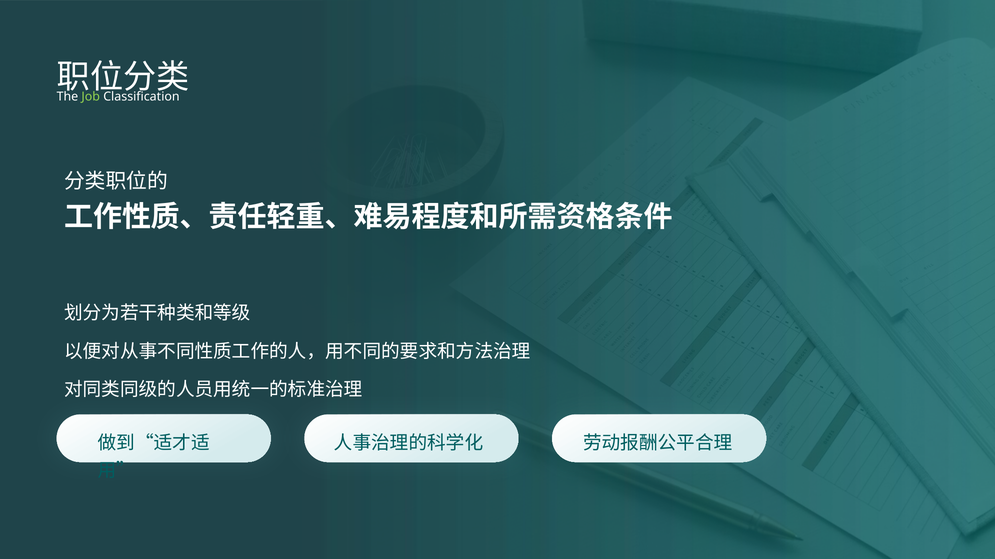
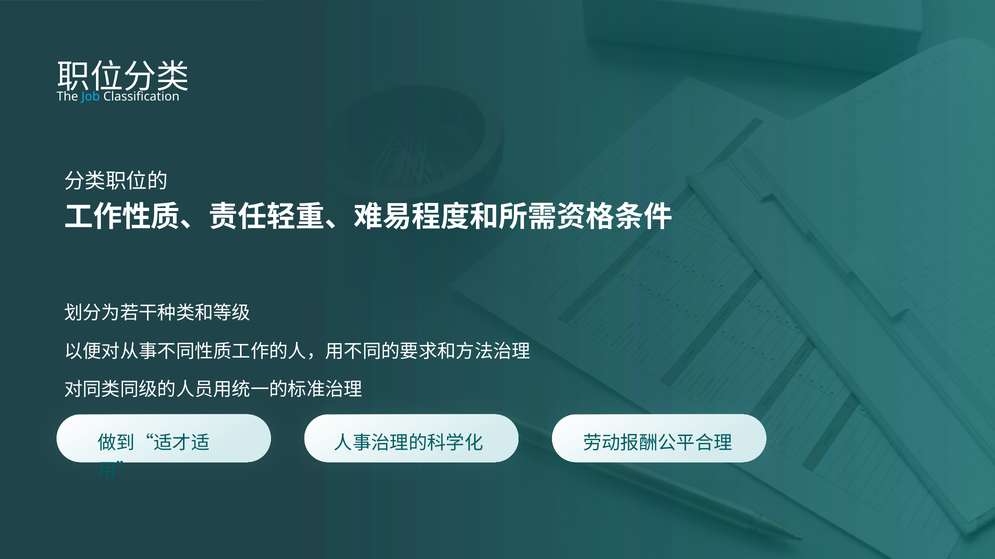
Job colour: light green -> light blue (91, 97)
